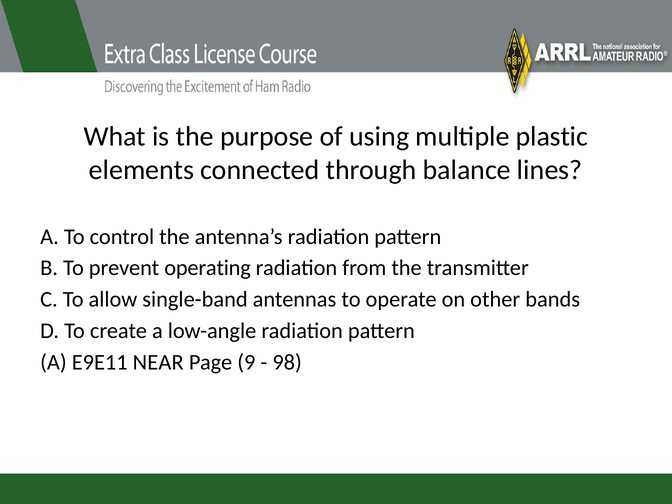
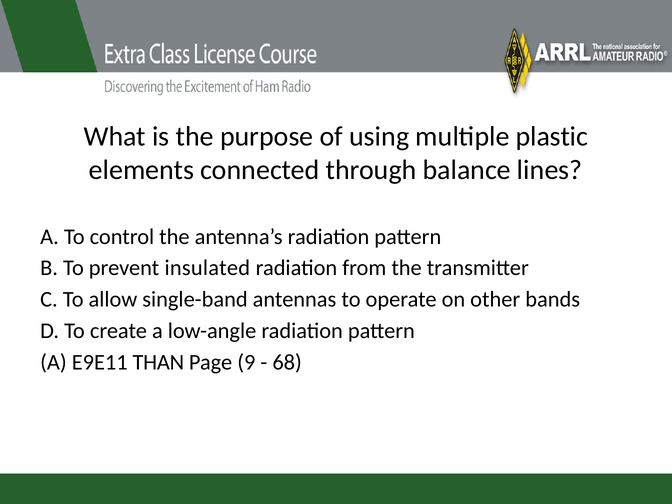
operating: operating -> insulated (207, 268)
NEAR: NEAR -> THAN (158, 362)
98: 98 -> 68 (287, 362)
